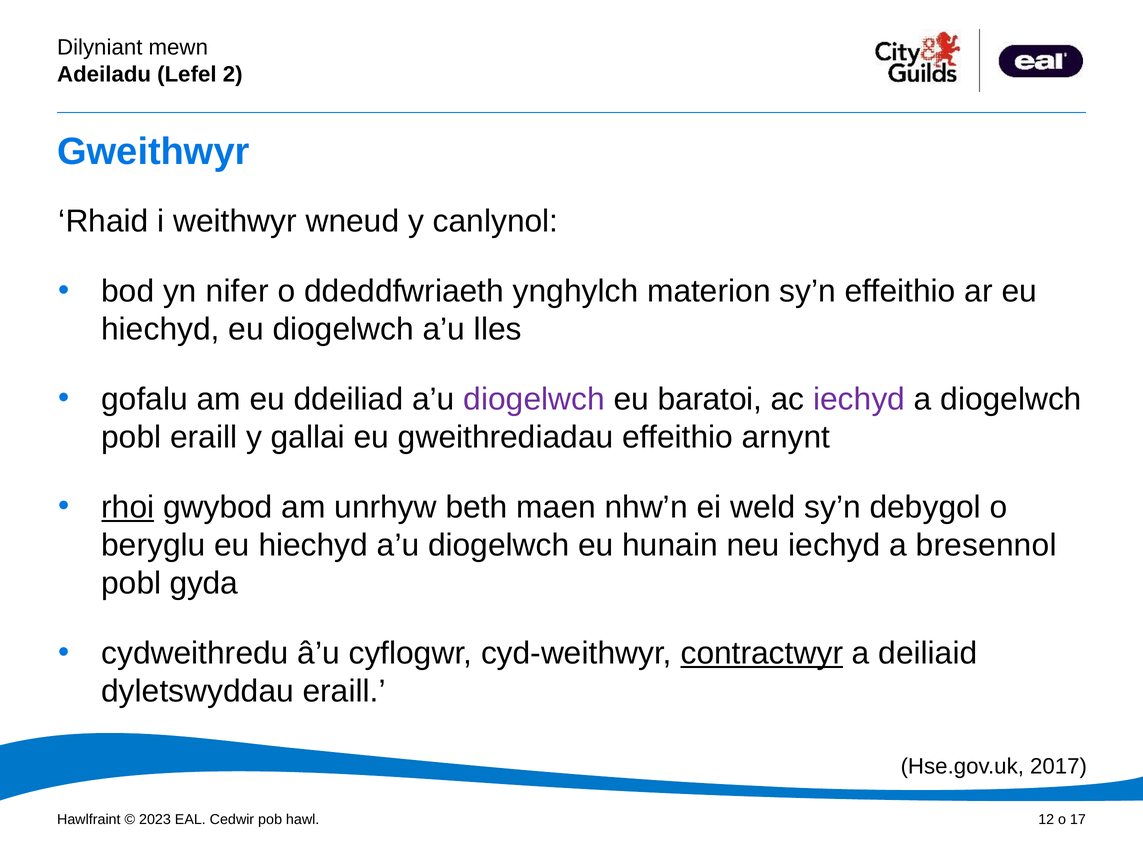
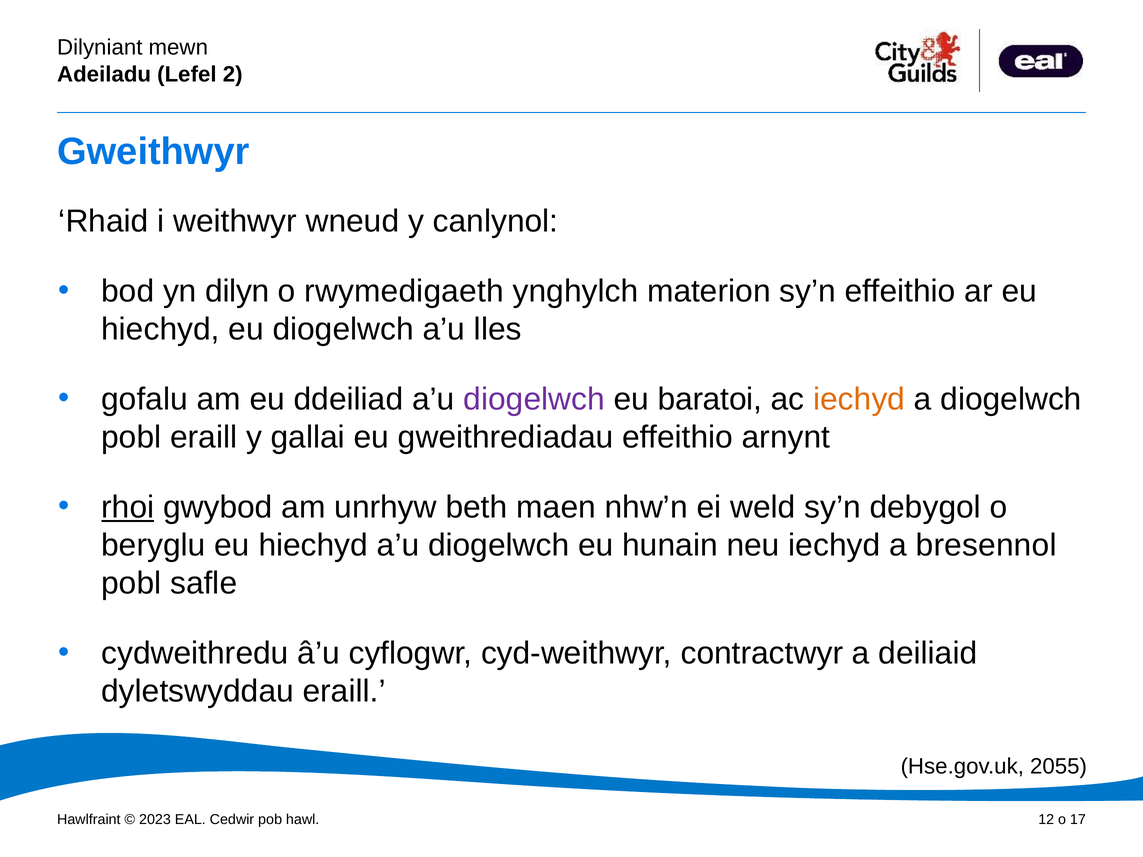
nifer: nifer -> dilyn (237, 291)
ddeddfwriaeth: ddeddfwriaeth -> rwymedigaeth (404, 291)
iechyd colour: purple -> orange (859, 399)
gyda: gyda -> safle (204, 584)
contractwyr underline: present -> none (762, 654)
2017: 2017 -> 2055 (1059, 767)
